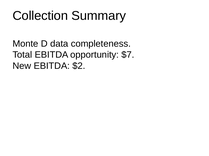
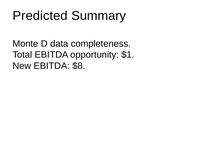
Collection: Collection -> Predicted (40, 16)
$7: $7 -> $1 (128, 55)
$2: $2 -> $8 (79, 66)
